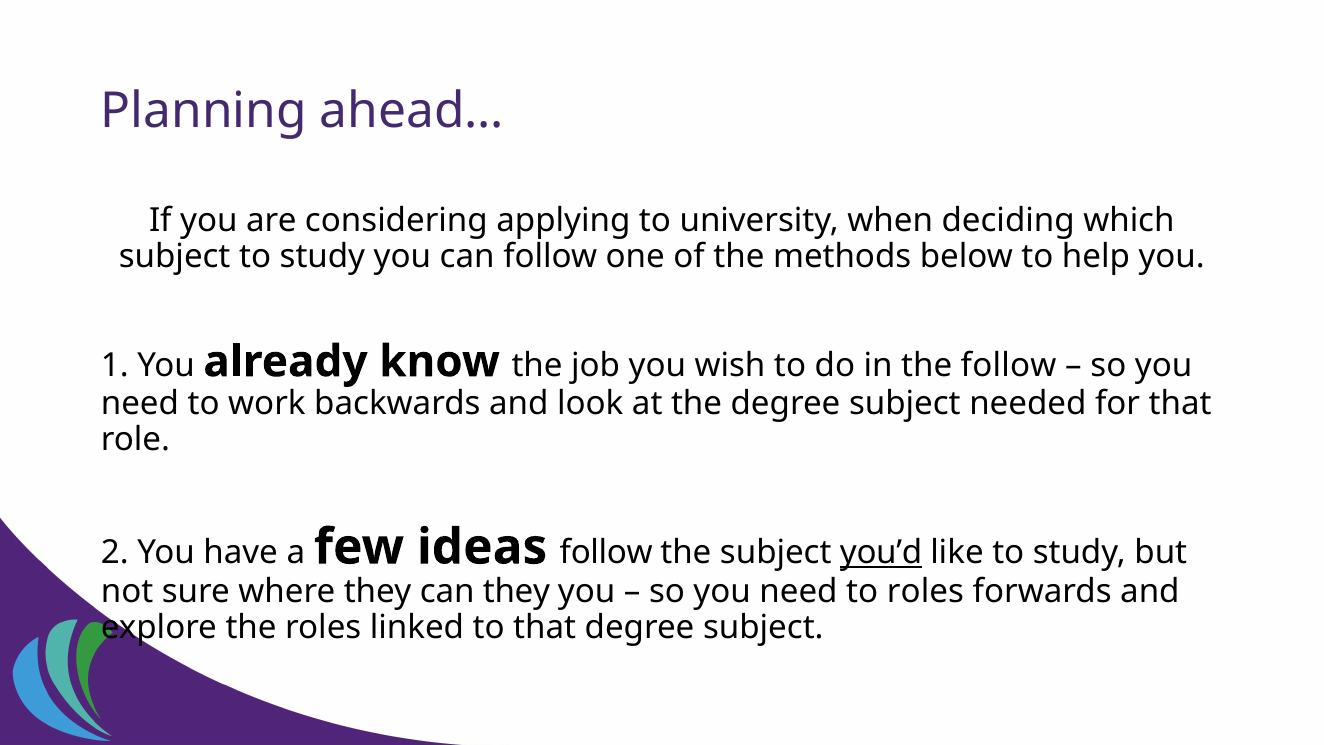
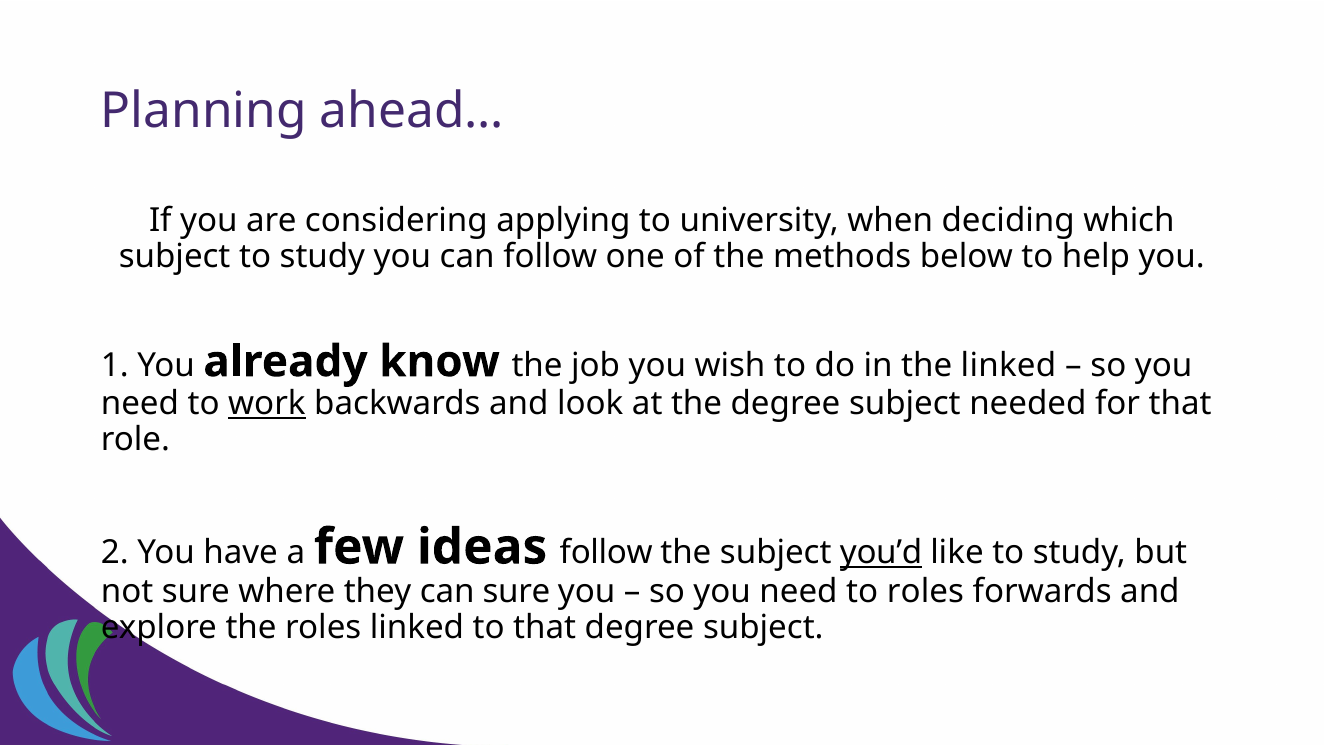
the follow: follow -> linked (1009, 365)
work underline: none -> present (267, 403)
can they: they -> sure (516, 592)
